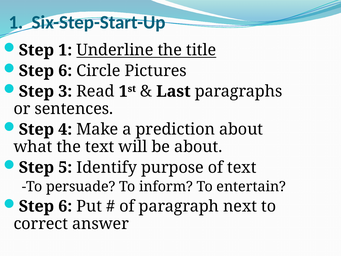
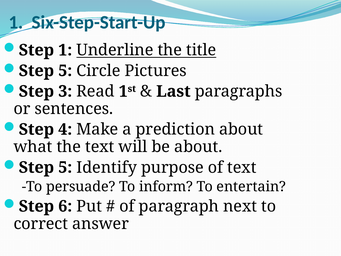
6: 6 -> 5 (65, 71)
